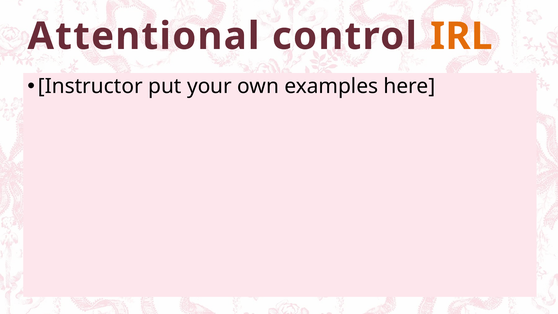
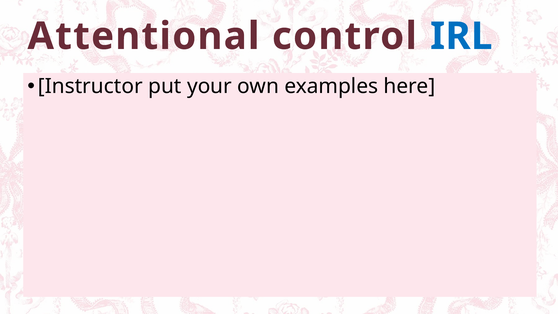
IRL colour: orange -> blue (461, 36)
